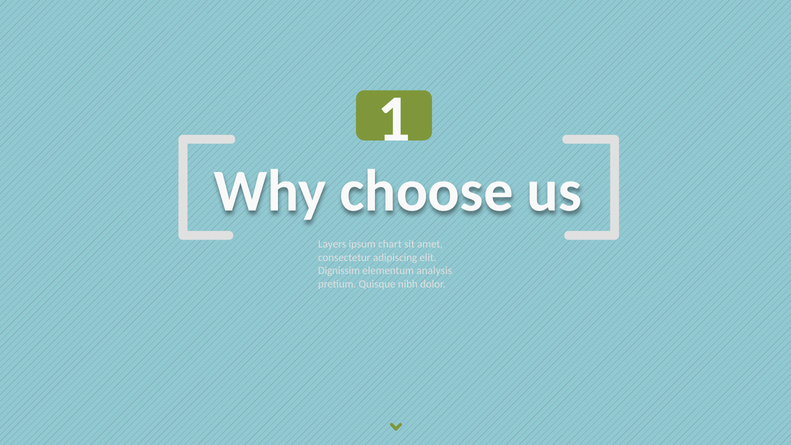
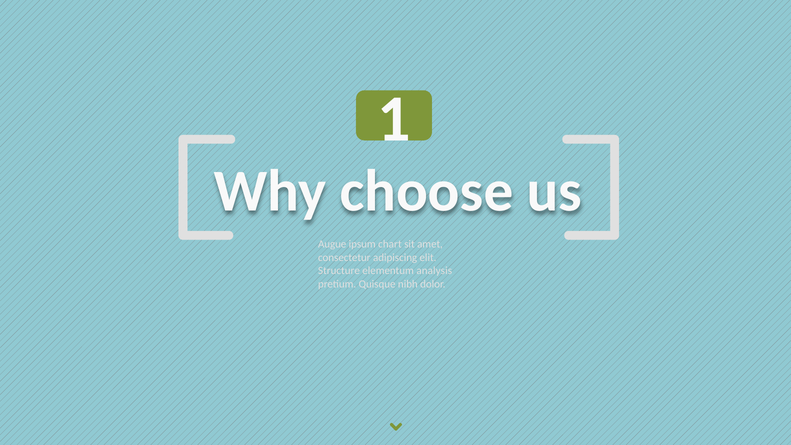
Layers: Layers -> Augue (332, 244)
Dignissim: Dignissim -> Structure (339, 271)
